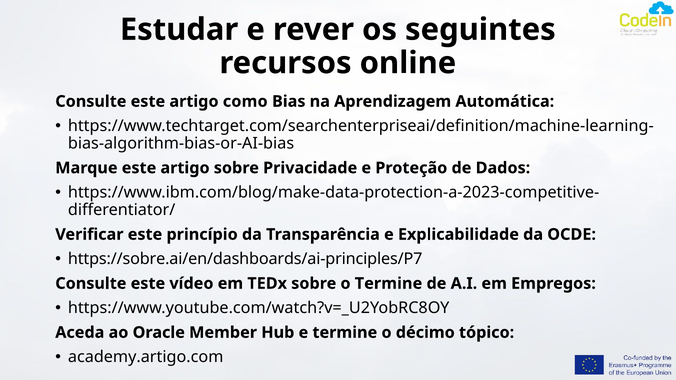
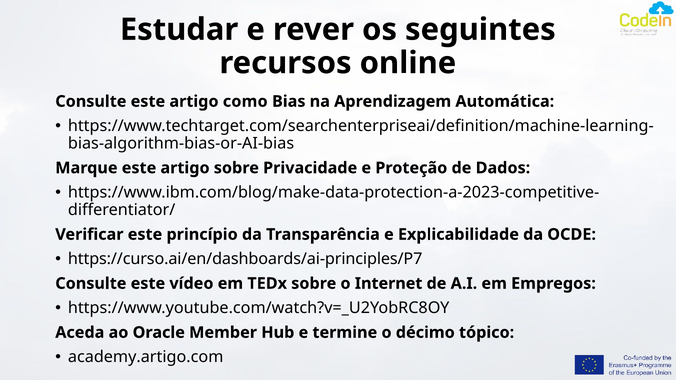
https://sobre.ai/en/dashboards/ai-principles/P7: https://sobre.ai/en/dashboards/ai-principles/P7 -> https://curso.ai/en/dashboards/ai-principles/P7 (245, 259)
o Termine: Termine -> Internet (389, 284)
